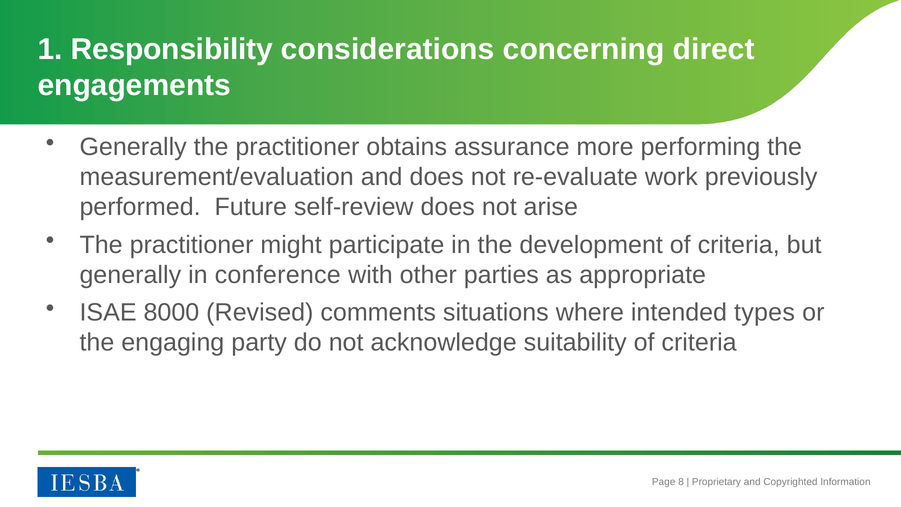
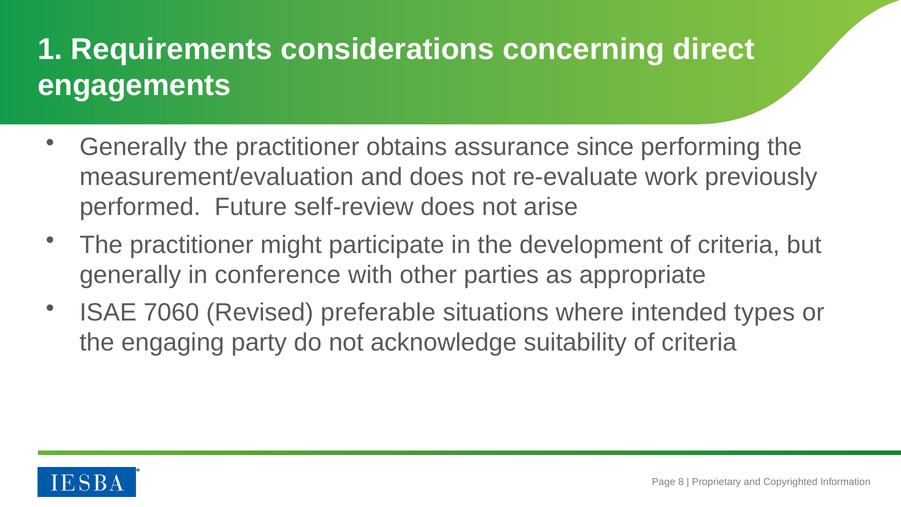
Responsibility: Responsibility -> Requirements (172, 49)
more: more -> since (605, 147)
8000: 8000 -> 7060 (171, 312)
comments: comments -> preferable (378, 312)
